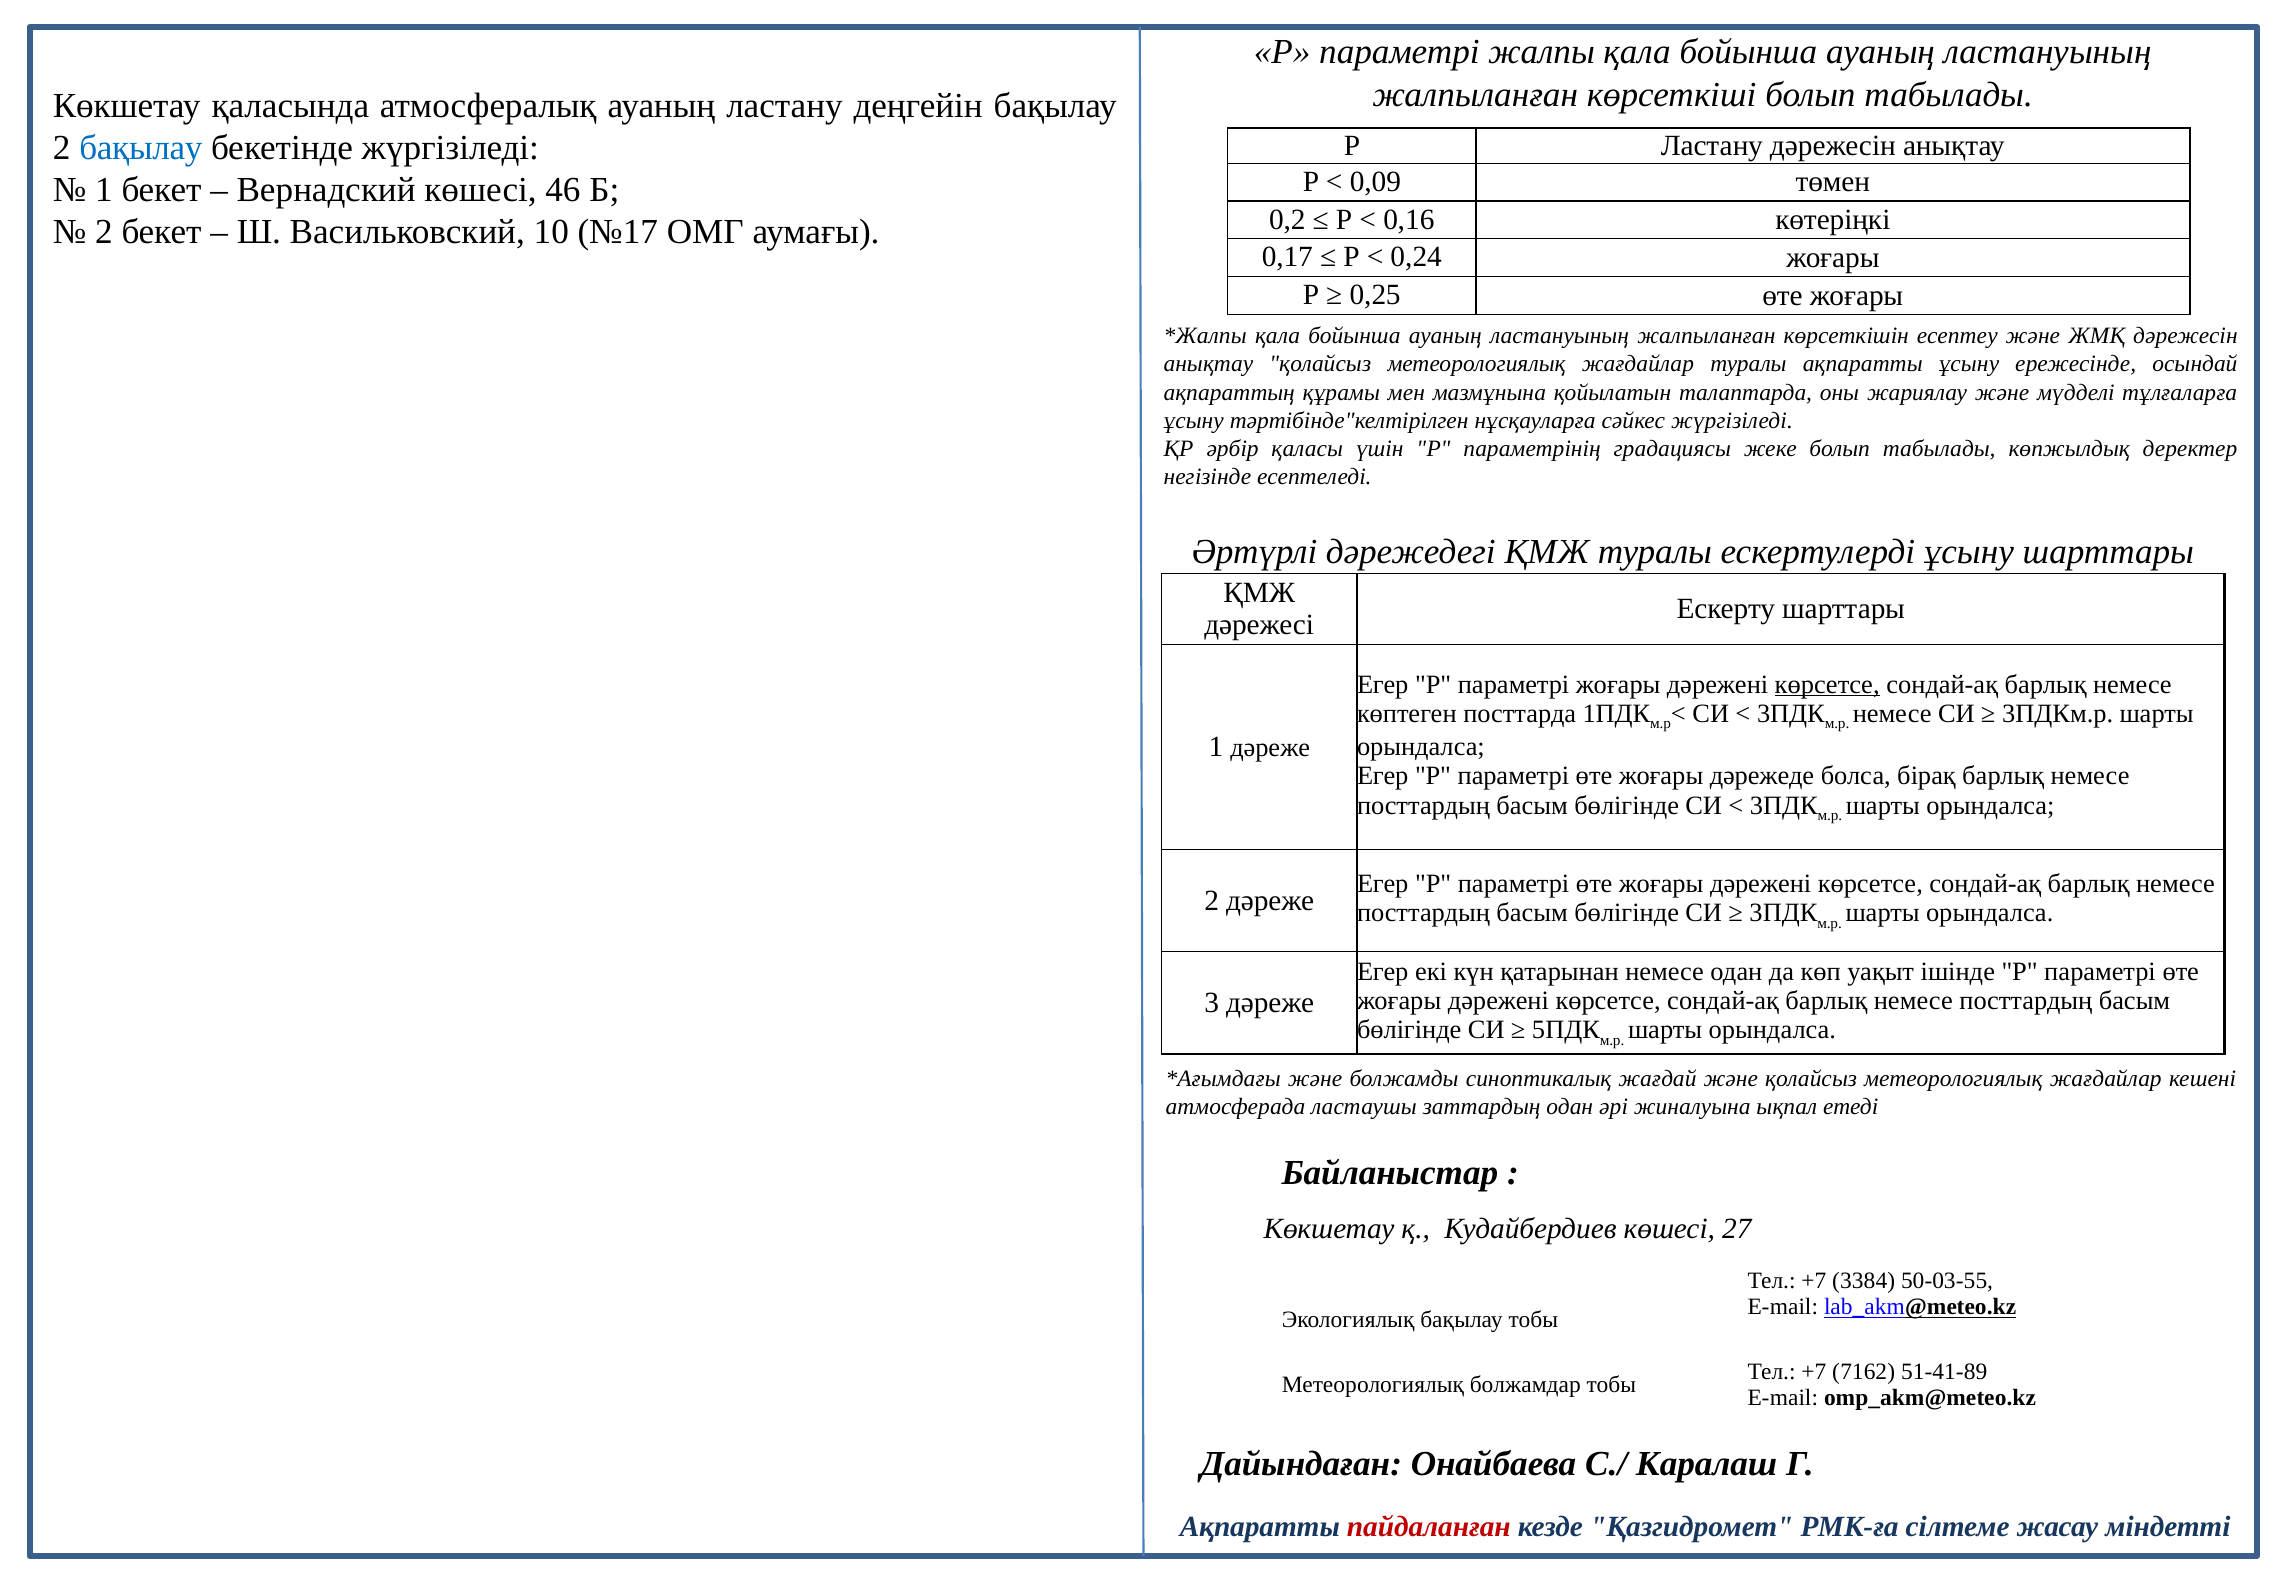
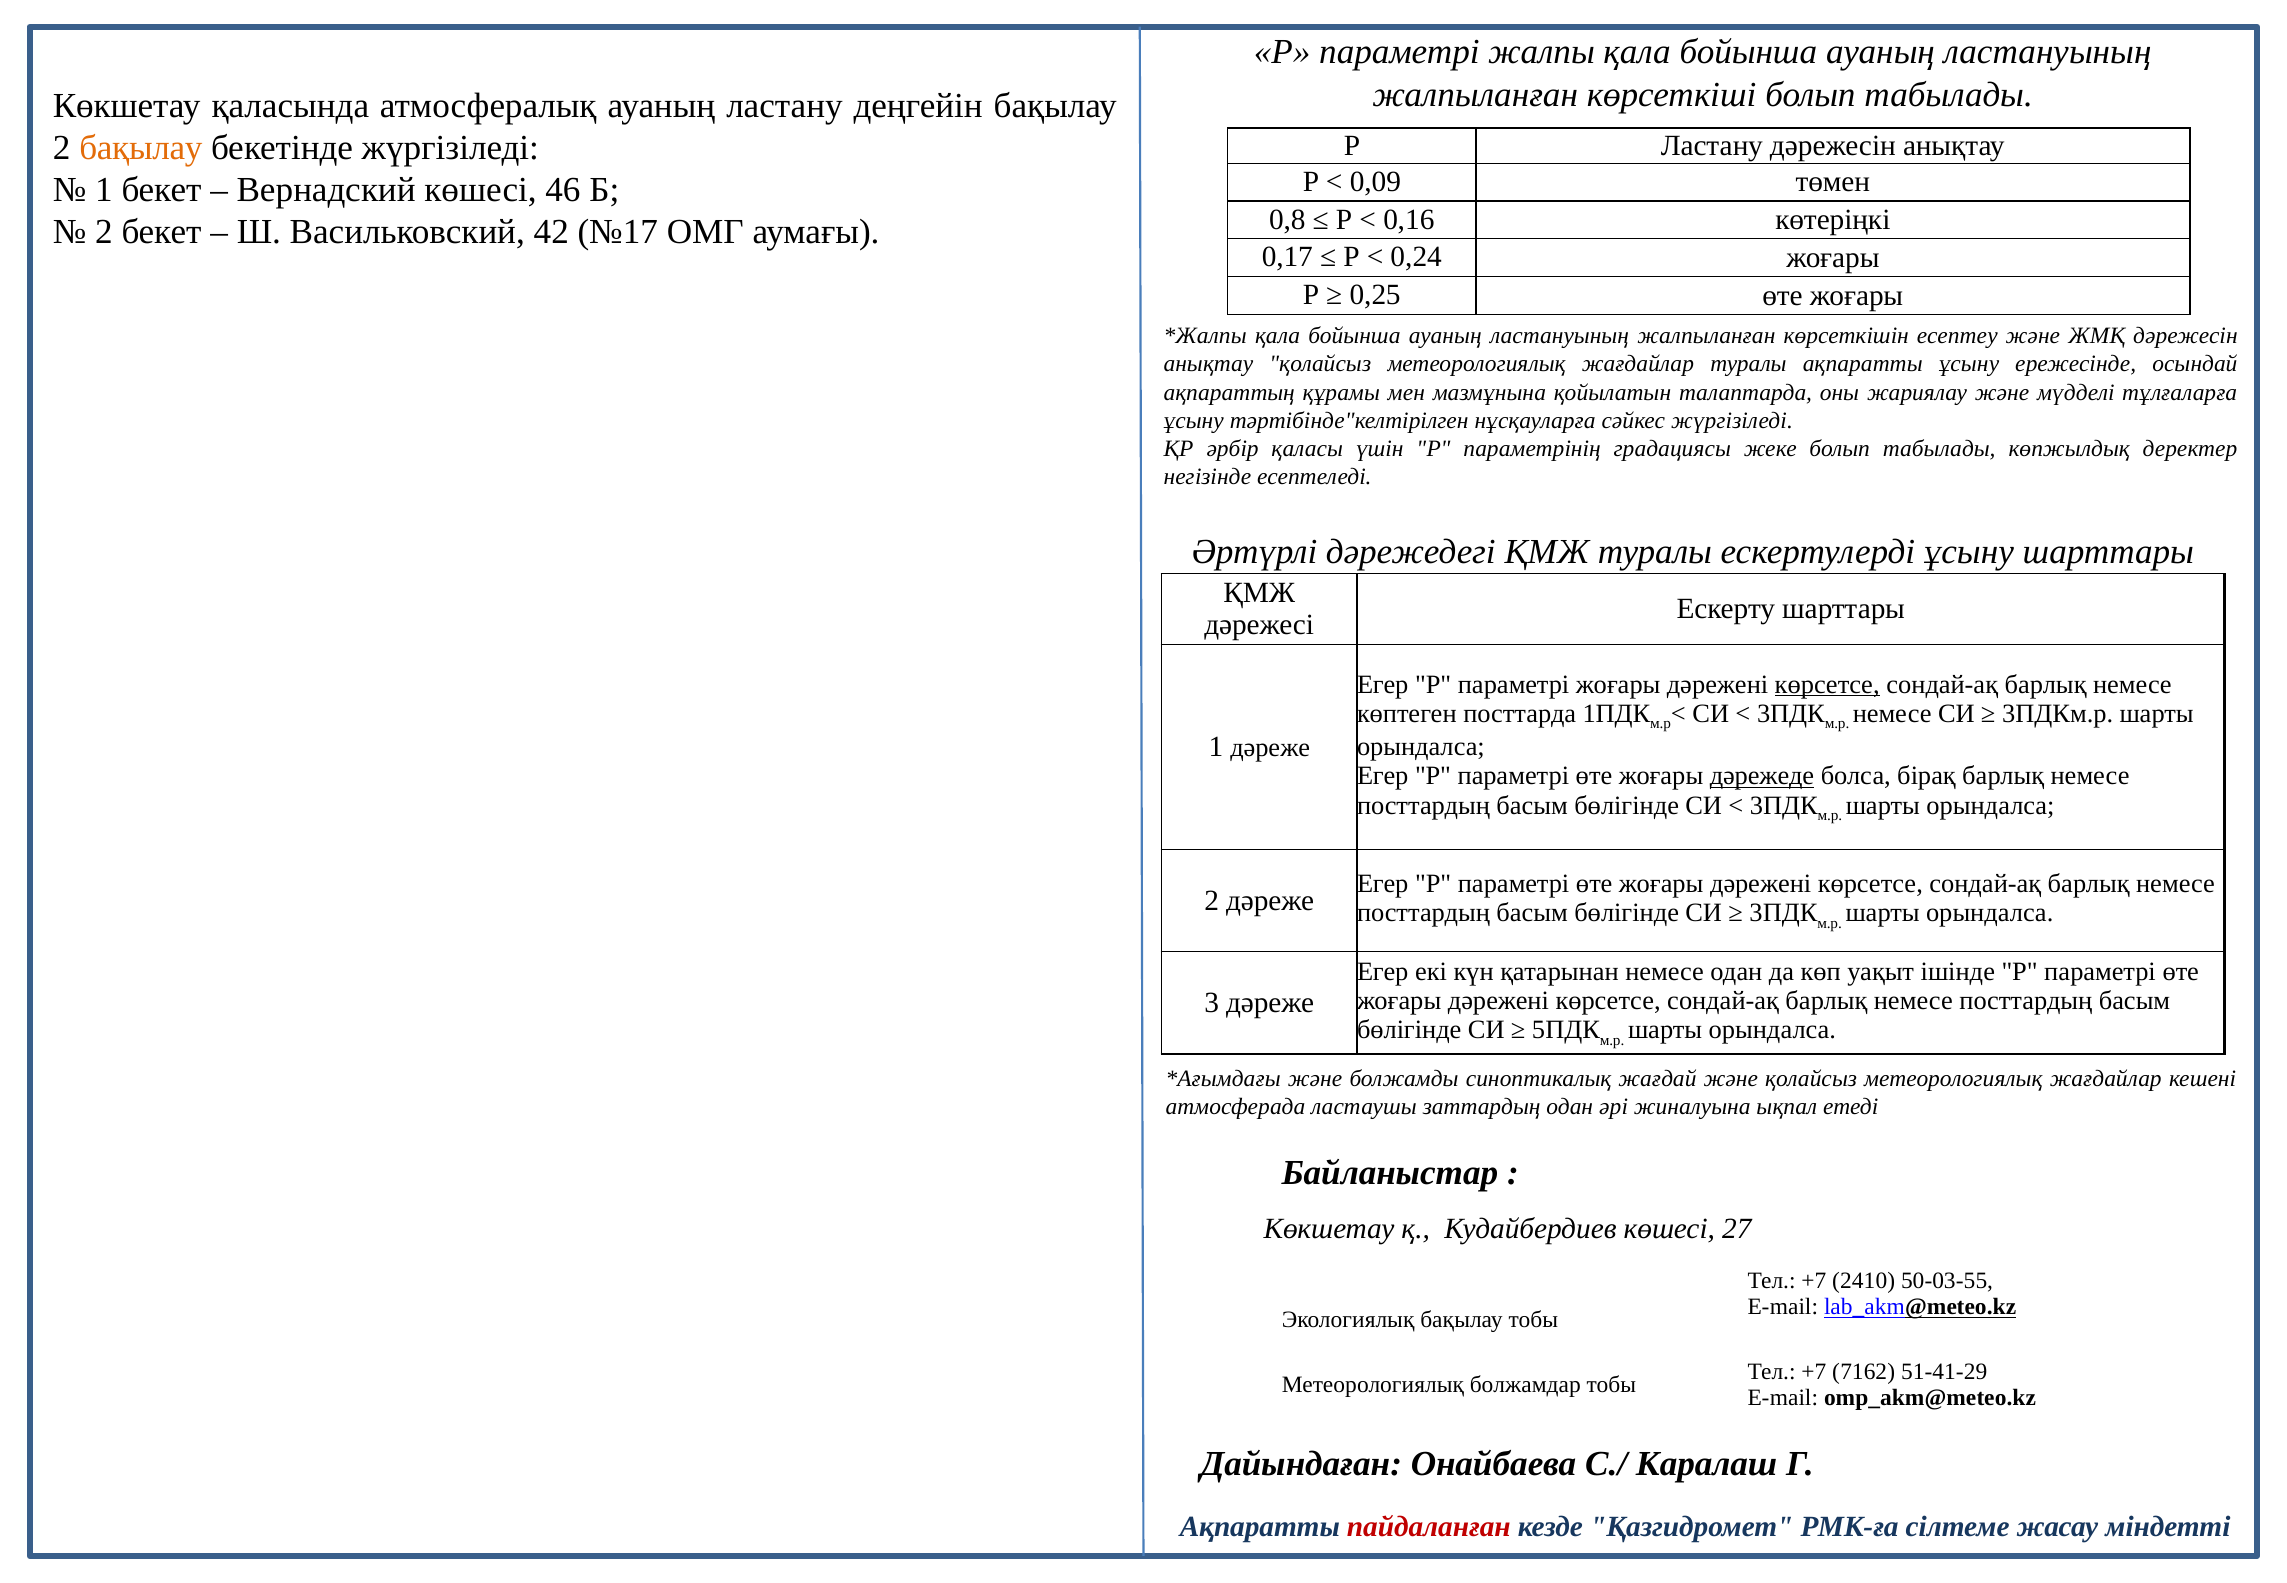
бақылау colour: blue -> orange (141, 148)
0,2: 0,2 -> 0,8 (1287, 220)
10: 10 -> 42 (551, 232)
дәрежеде underline: none -> present (1762, 776)
3384: 3384 -> 2410 (1864, 1281)
51-41-89: 51-41-89 -> 51-41-29 (1944, 1372)
